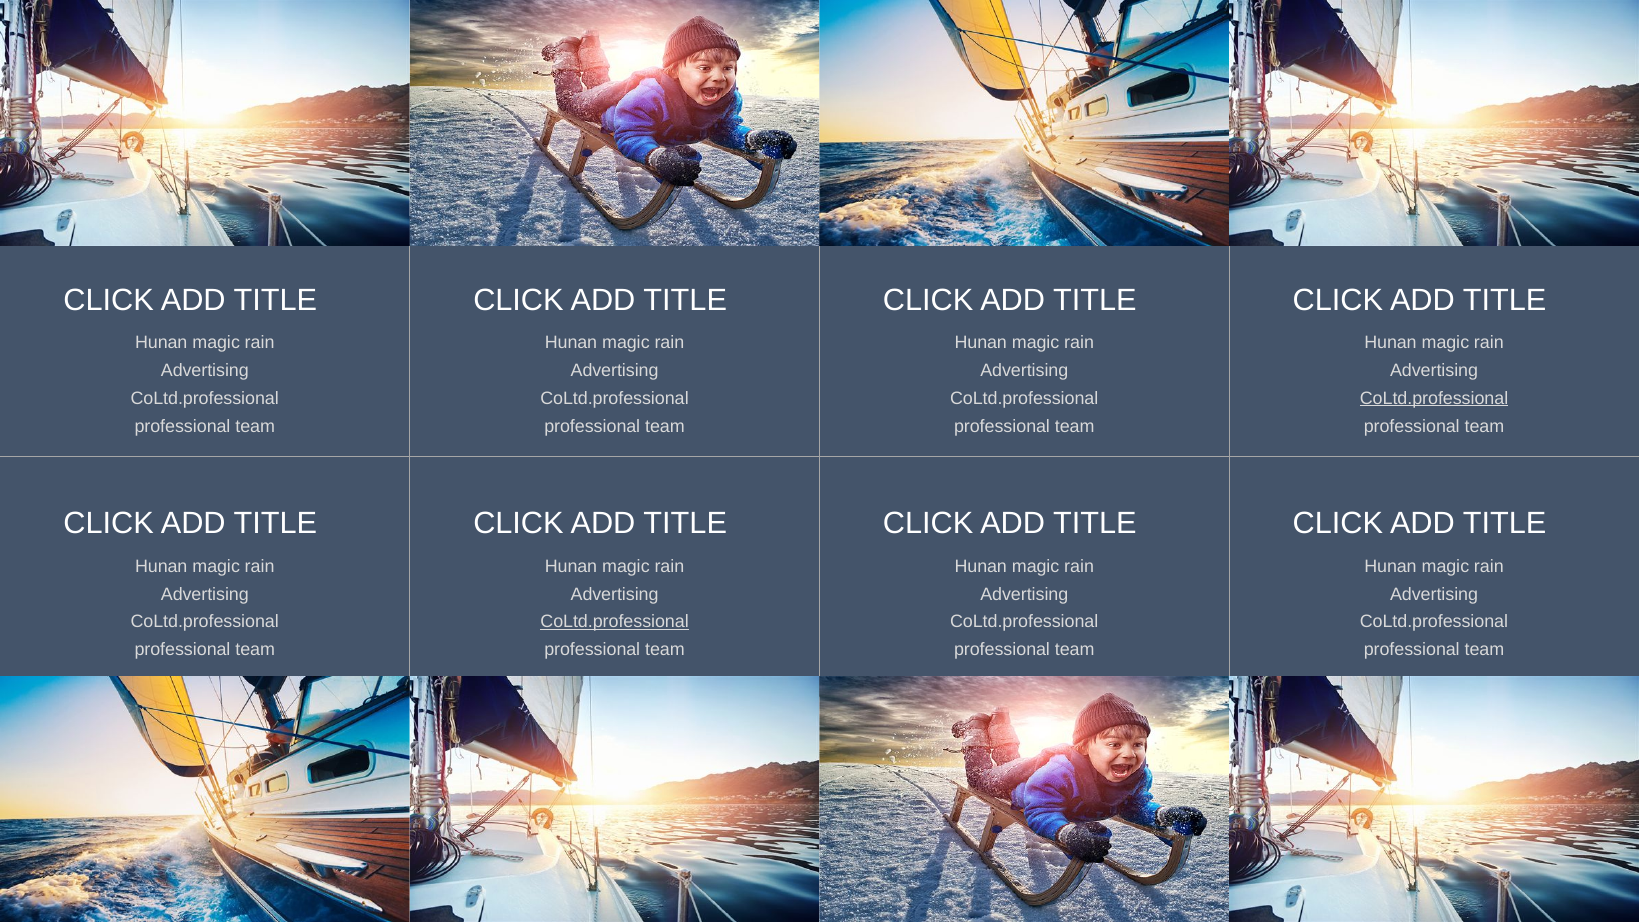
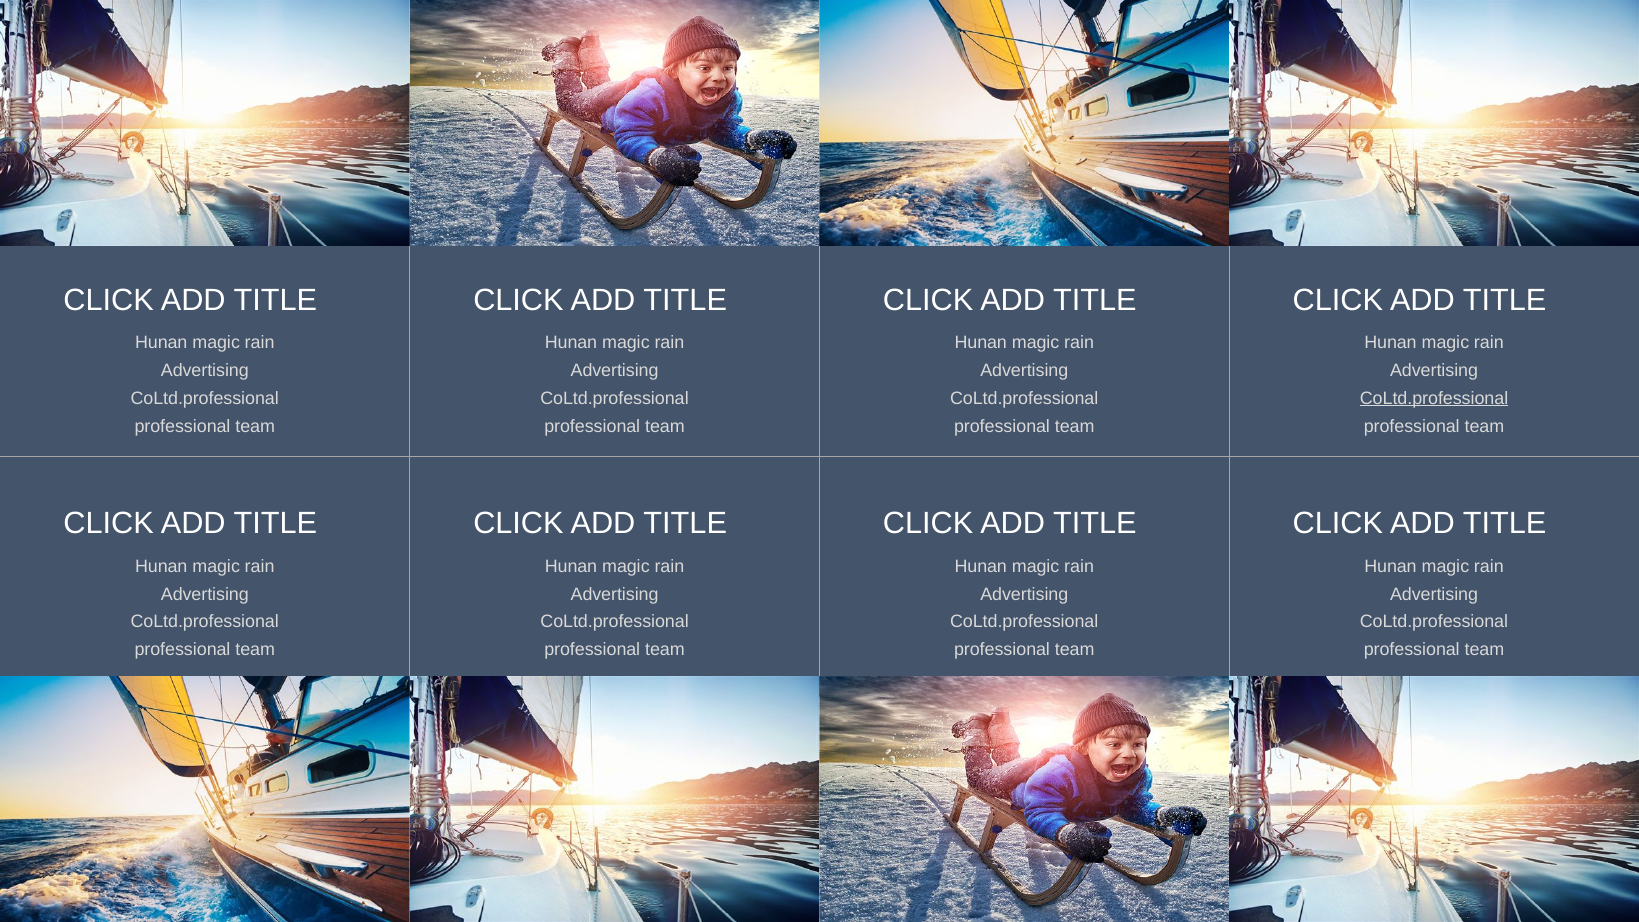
CoLtd.professional underline: present -> none (615, 622)
